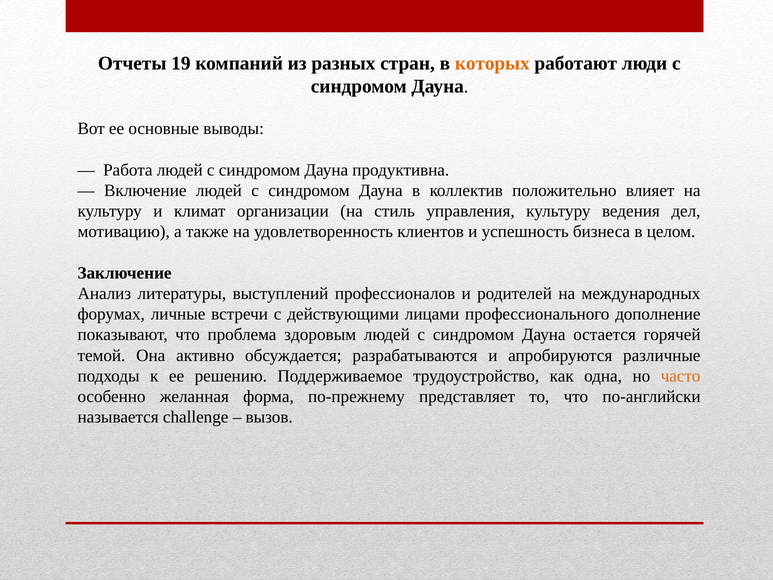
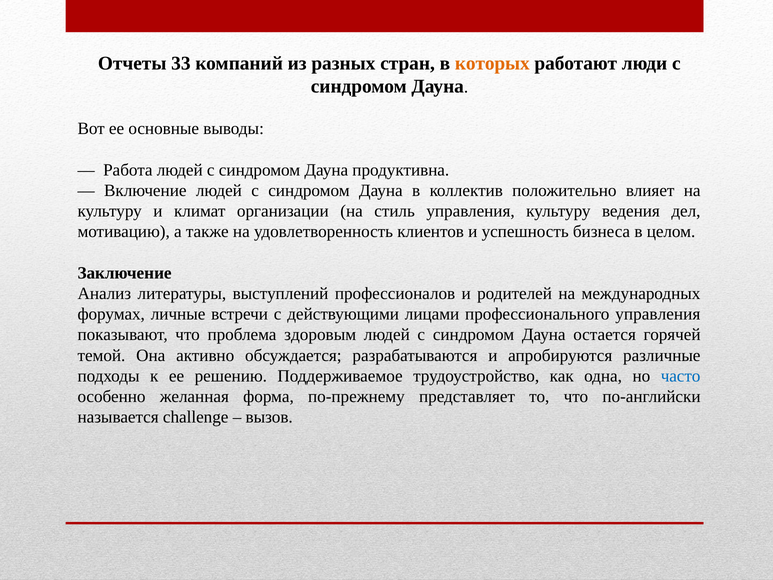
19: 19 -> 33 (181, 63)
профессионального дополнение: дополнение -> управления (658, 314)
часто colour: orange -> blue (681, 376)
